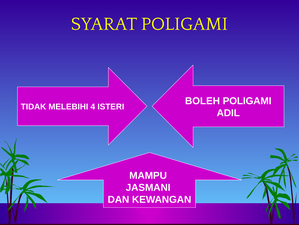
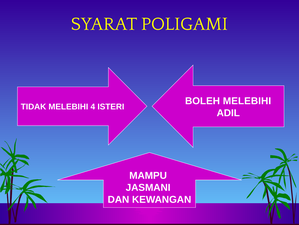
BOLEH POLIGAMI: POLIGAMI -> MELEBIHI (247, 101)
